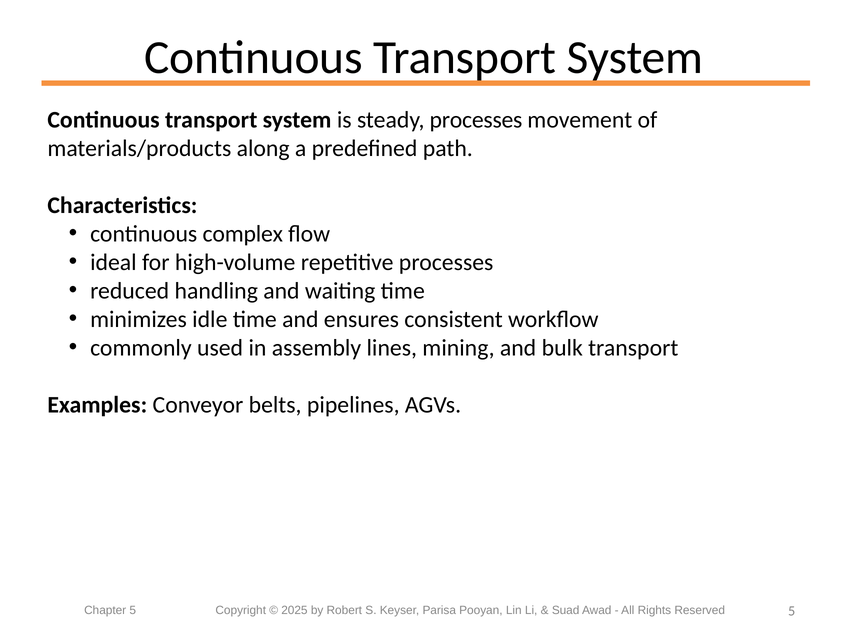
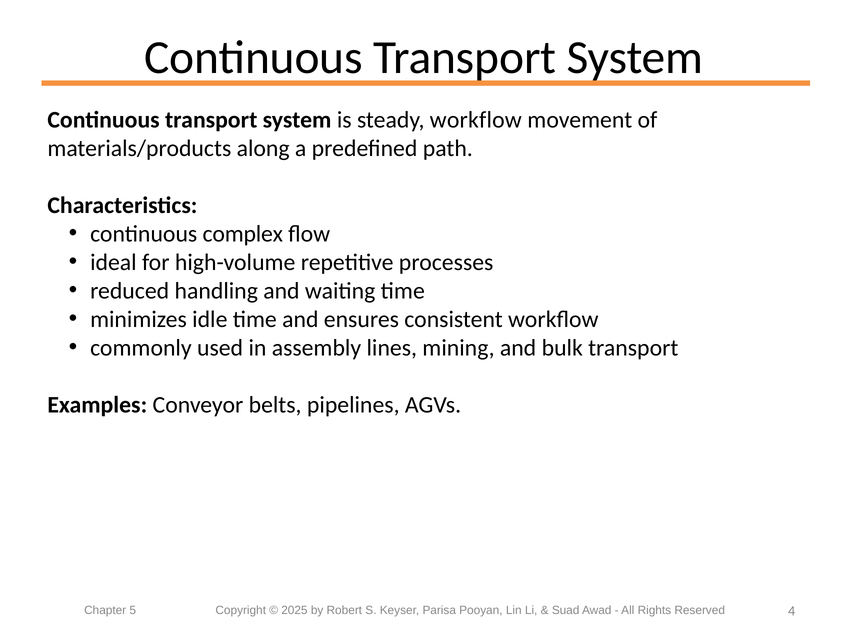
steady processes: processes -> workflow (476, 120)
Reserved 5: 5 -> 4 (792, 610)
